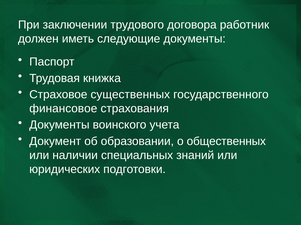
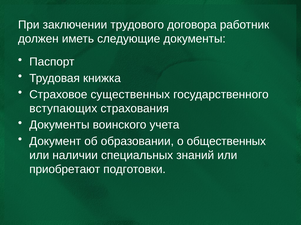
финансовое: финансовое -> вступающих (63, 109)
юридических: юридических -> приобретают (65, 170)
